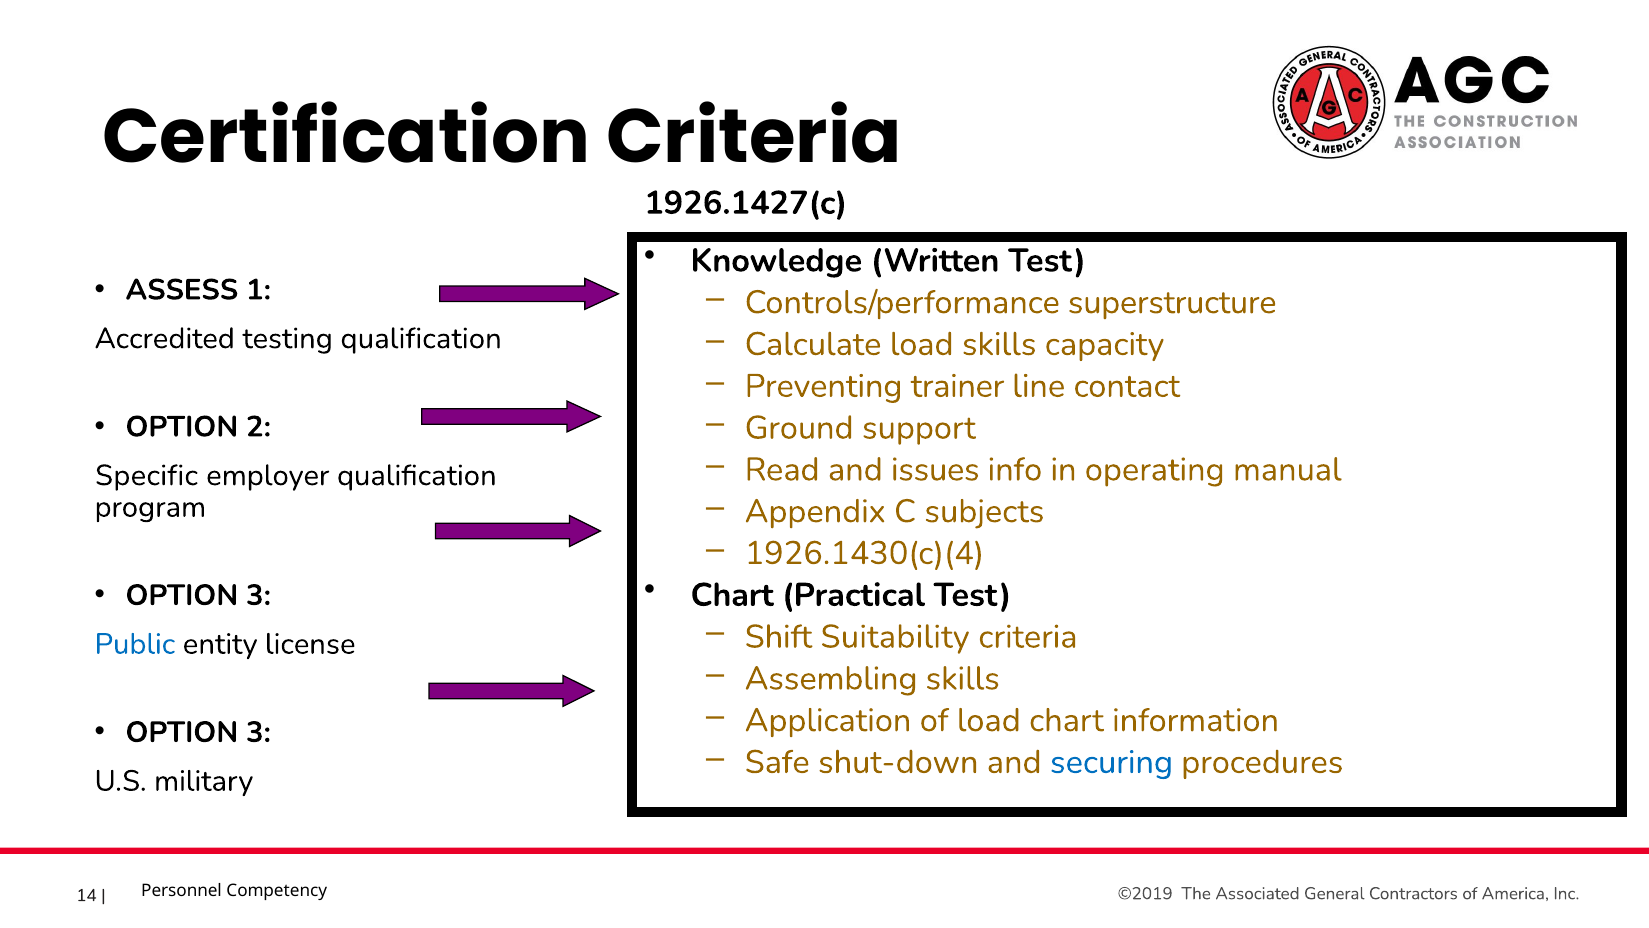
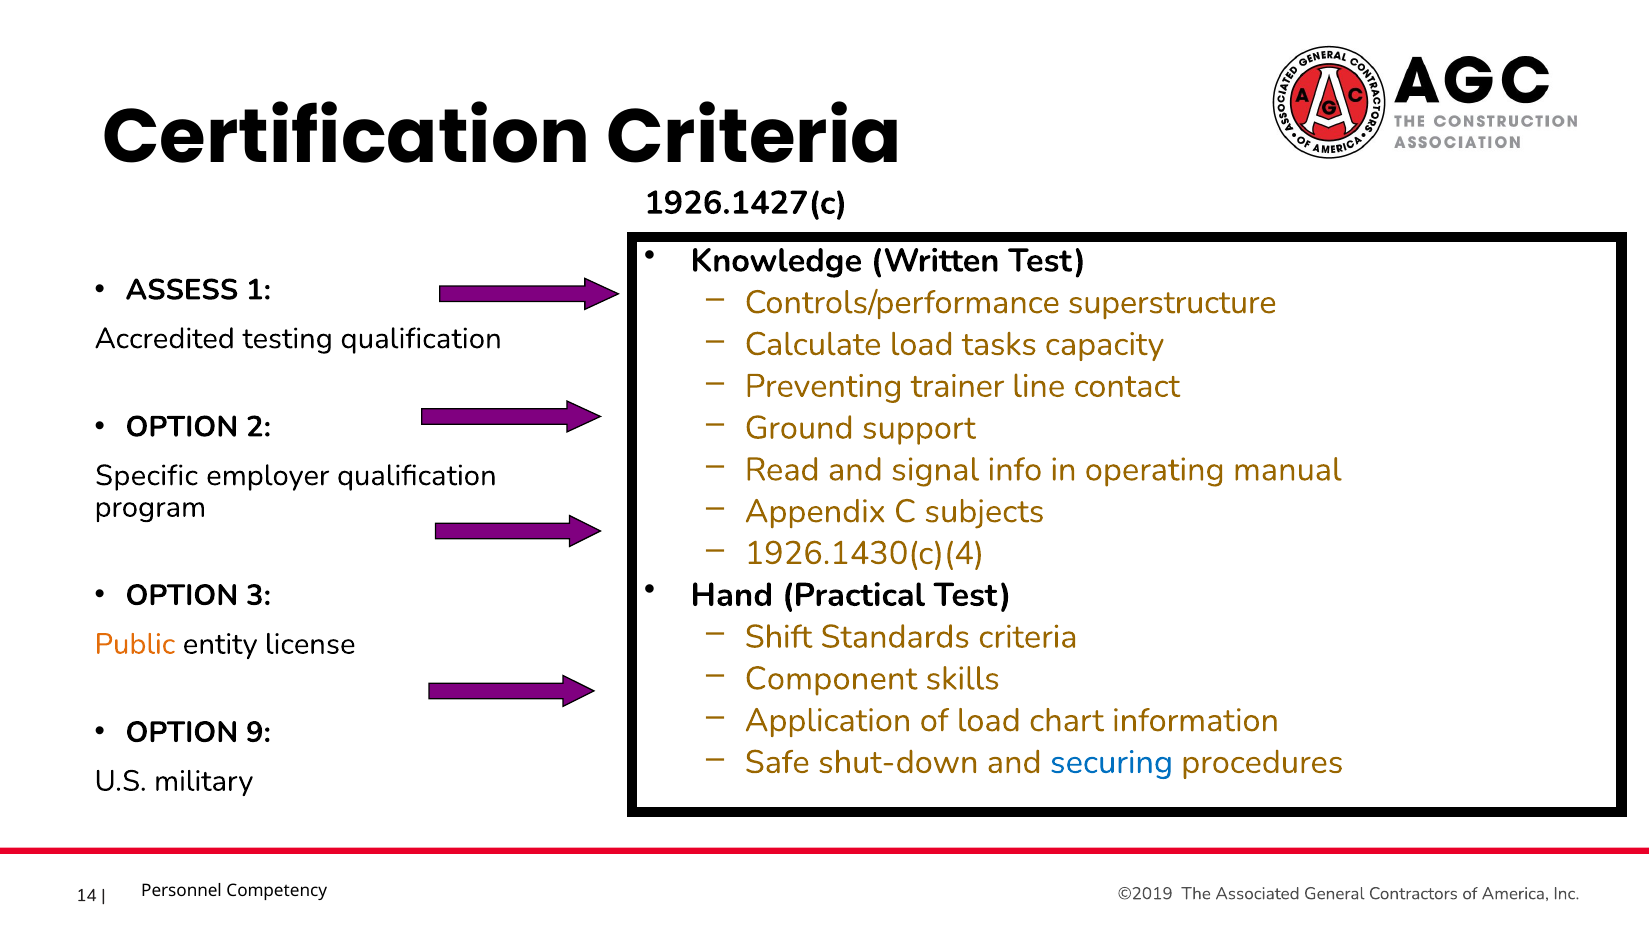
load skills: skills -> tasks (999, 344)
issues: issues -> signal (935, 469)
Chart: Chart -> Hand (732, 595)
Suitability: Suitability -> Standards (895, 636)
Public colour: blue -> orange (135, 644)
Assembling: Assembling -> Component (831, 678)
3: 3 -> 9 (258, 732)
